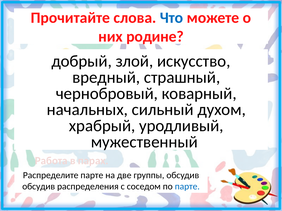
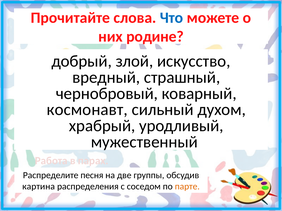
начальных: начальных -> космонавт (87, 110)
Распределите парте: парте -> песня (92, 176)
обсудив: обсудив -> картина (39, 187)
парте colour: blue -> orange (187, 187)
